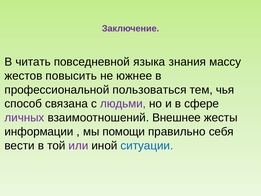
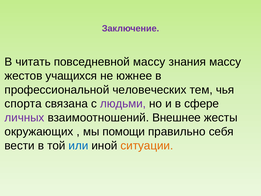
повседневной языка: языка -> массу (149, 62)
повысить: повысить -> учащихся (71, 76)
пользоваться: пользоваться -> человеческих (150, 90)
способ: способ -> спорта (23, 104)
информации: информации -> окружающих (39, 132)
или colour: purple -> blue (78, 145)
ситуации colour: blue -> orange (147, 145)
